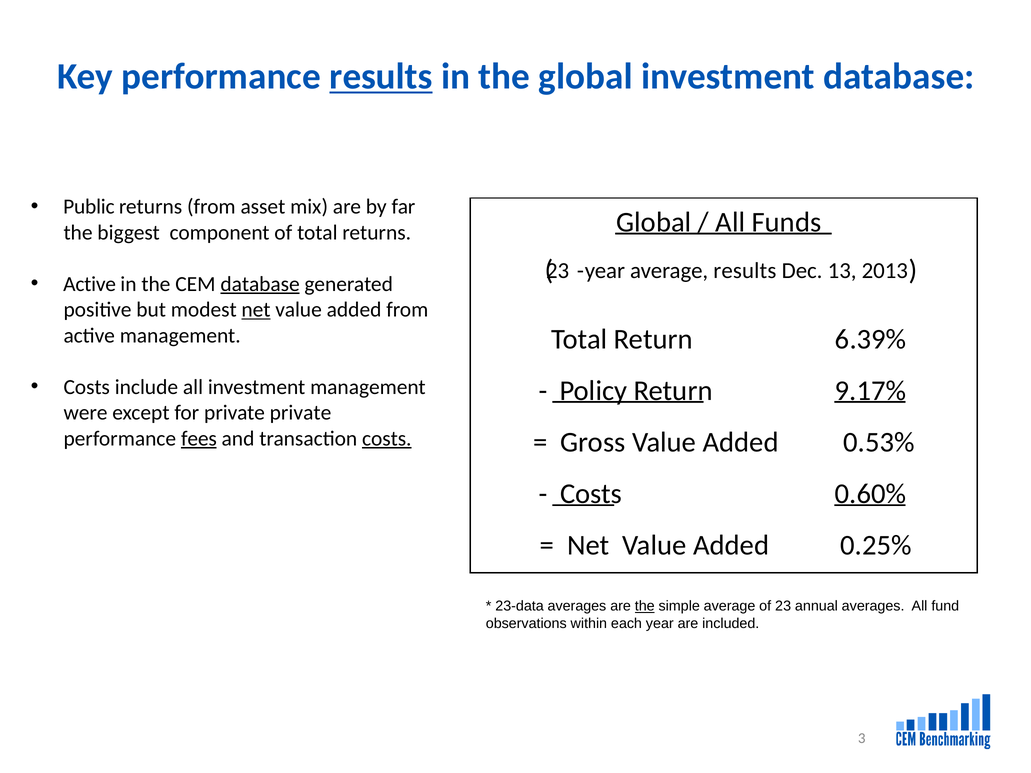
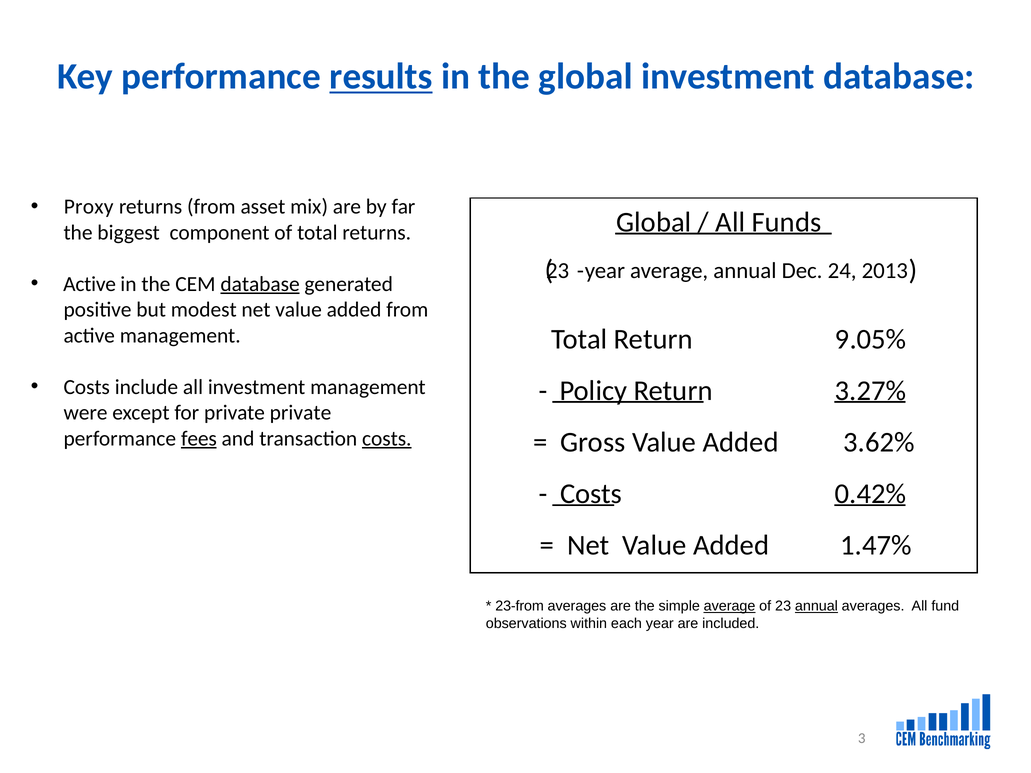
Public: Public -> Proxy (89, 207)
average results: results -> annual (745, 271)
13: 13 -> 24 (842, 271)
net underline: present -> none (256, 310)
6.39%: 6.39% -> 9.05% (871, 339)
9.17%: 9.17% -> 3.27% (870, 391)
0.53%: 0.53% -> 3.62% (879, 442)
0.60%: 0.60% -> 0.42% (870, 494)
0.25%: 0.25% -> 1.47% (876, 546)
23-data: 23-data -> 23-from (520, 606)
the underline: present -> none (645, 606)
average underline: none -> present (730, 606)
annual underline: none -> present (816, 606)
